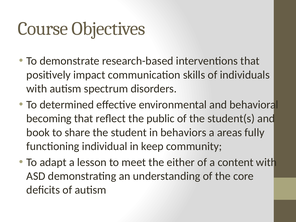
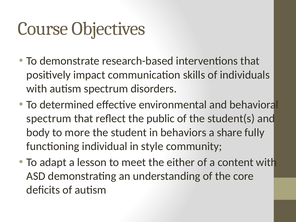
becoming: becoming -> spectrum (49, 119)
book: book -> body (38, 132)
share: share -> more (77, 132)
areas: areas -> share (230, 132)
keep: keep -> style (152, 146)
